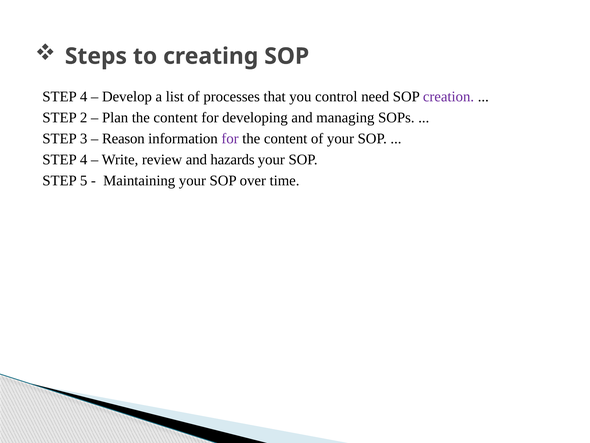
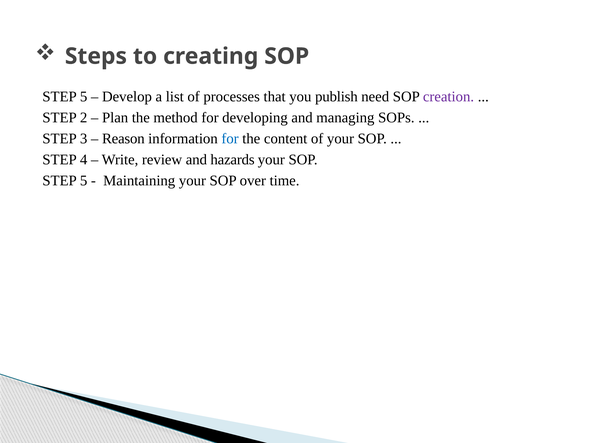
4: 4 -> 5 (84, 96)
control: control -> publish (336, 96)
Plan the content: content -> method (176, 117)
for colour: purple -> blue (230, 138)
